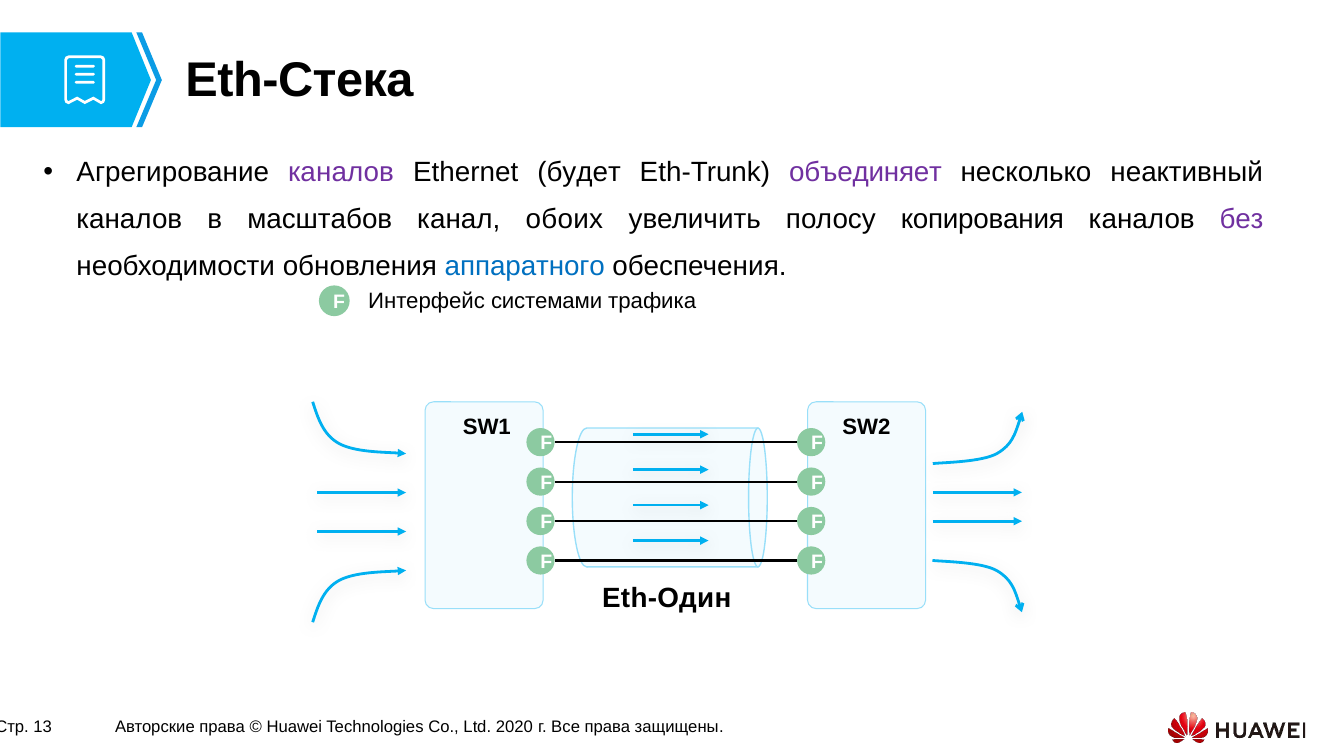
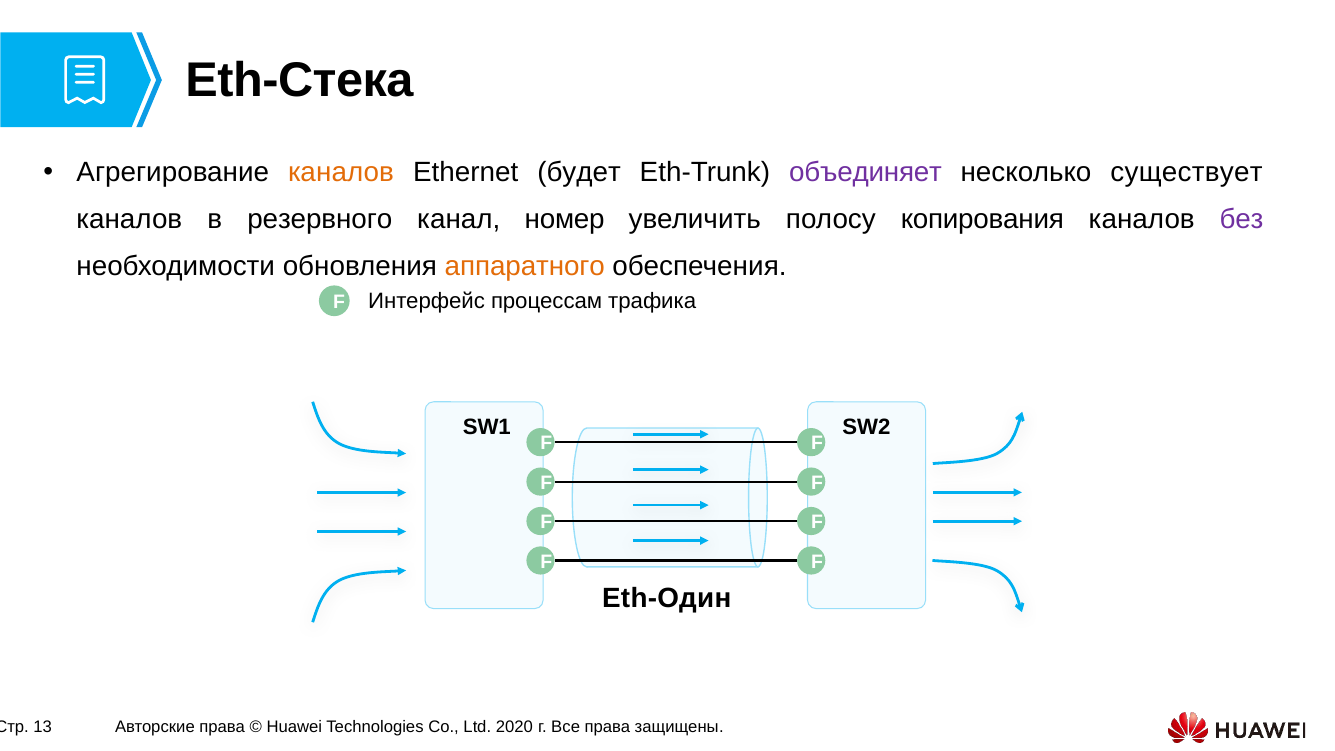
каналов colour: purple -> orange (341, 172)
неактивный: неактивный -> существует (1187, 172)
масштабов: масштабов -> резервного (320, 219)
обоих: обоих -> номер (565, 219)
аппаратного colour: blue -> orange (525, 266)
системами: системами -> процессам (547, 301)
